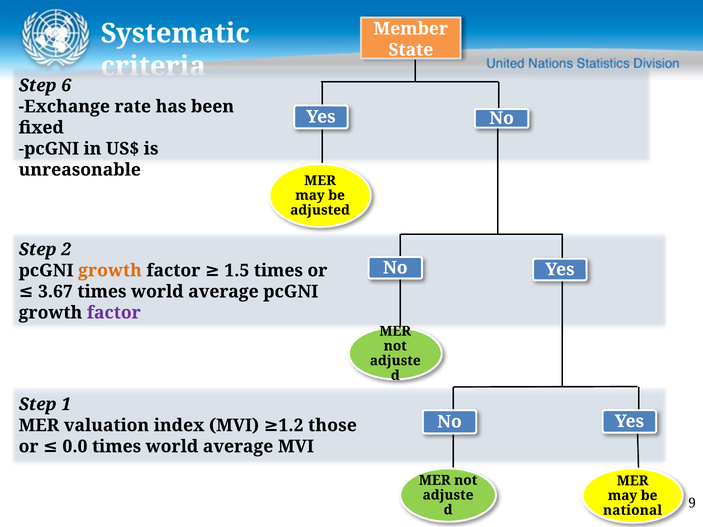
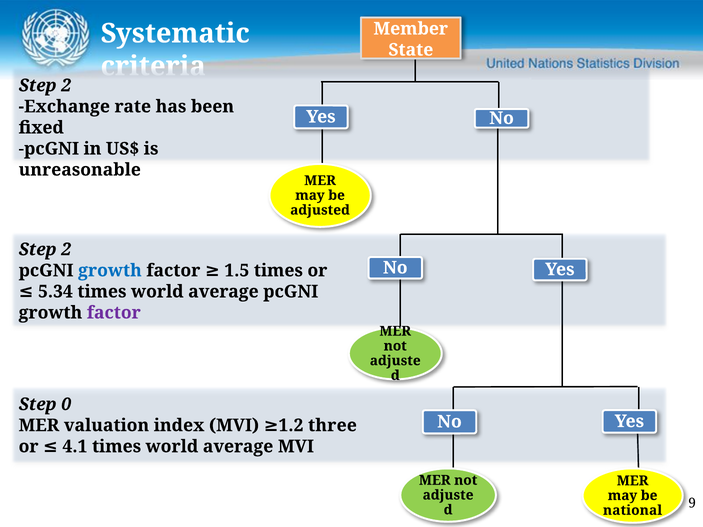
6: 6 -> 2 (66, 86)
growth colour: orange -> blue (110, 271)
3.67: 3.67 -> 5.34 (55, 292)
1: 1 -> 0 (66, 404)
those: those -> three (332, 426)
0.0: 0.0 -> 4.1 (75, 447)
